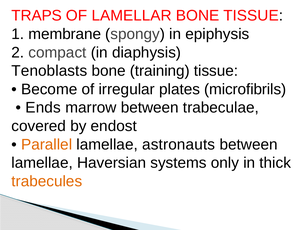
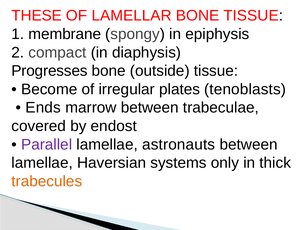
TRAPS: TRAPS -> THESE (37, 16)
Tenoblasts: Tenoblasts -> Progresses (49, 71)
training: training -> outside (160, 71)
microfibrils: microfibrils -> tenoblasts (245, 89)
Parallel colour: orange -> purple (47, 145)
